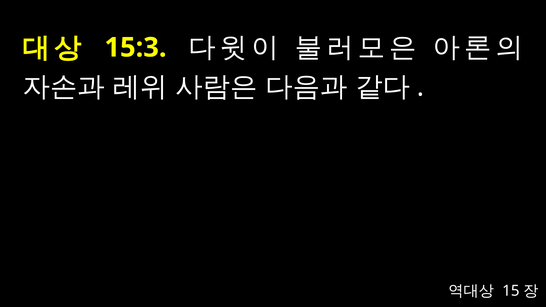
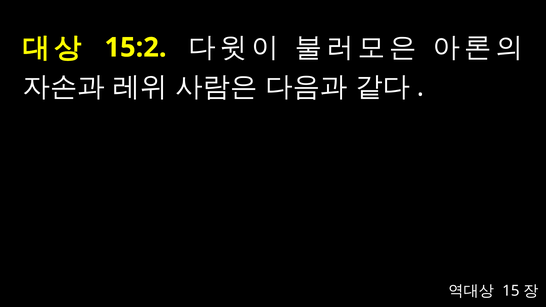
15:3: 15:3 -> 15:2 (135, 48)
